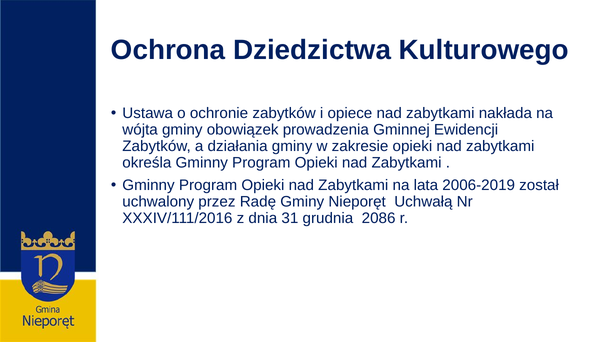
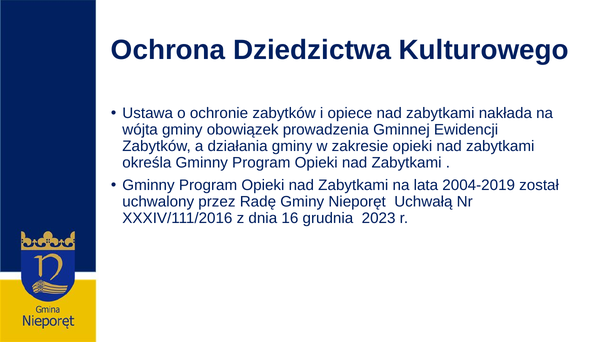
2006-2019: 2006-2019 -> 2004-2019 (479, 185)
31: 31 -> 16 (290, 218)
2086: 2086 -> 2023 (379, 218)
